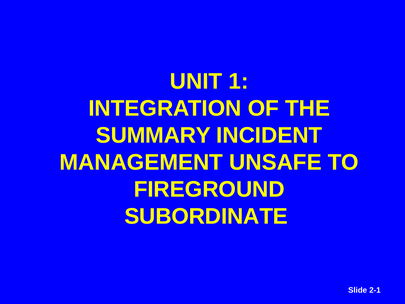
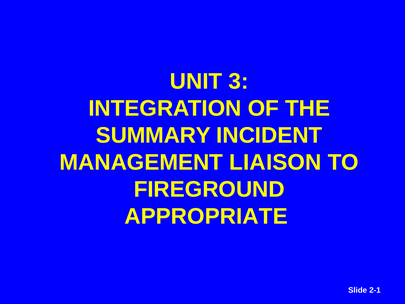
1: 1 -> 3 (239, 81)
UNSAFE: UNSAFE -> LIAISON (275, 162)
SUBORDINATE: SUBORDINATE -> APPROPRIATE (206, 216)
